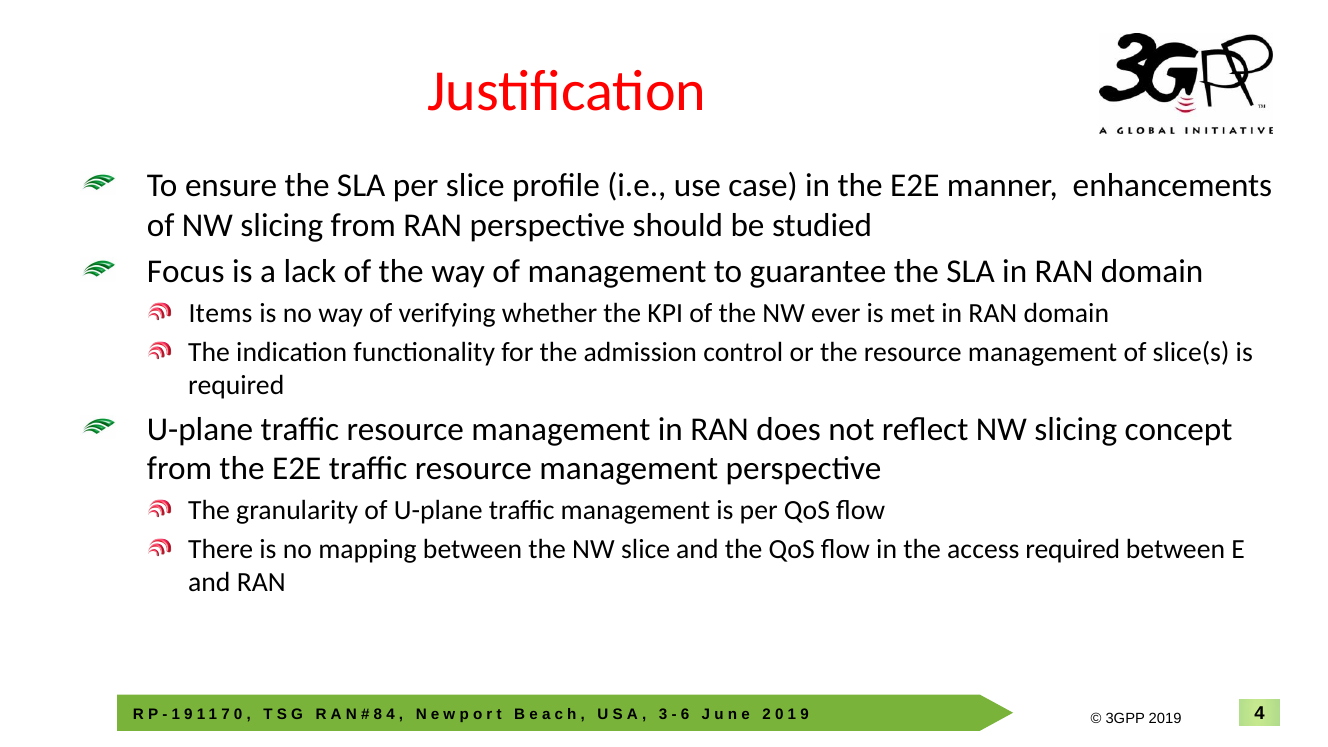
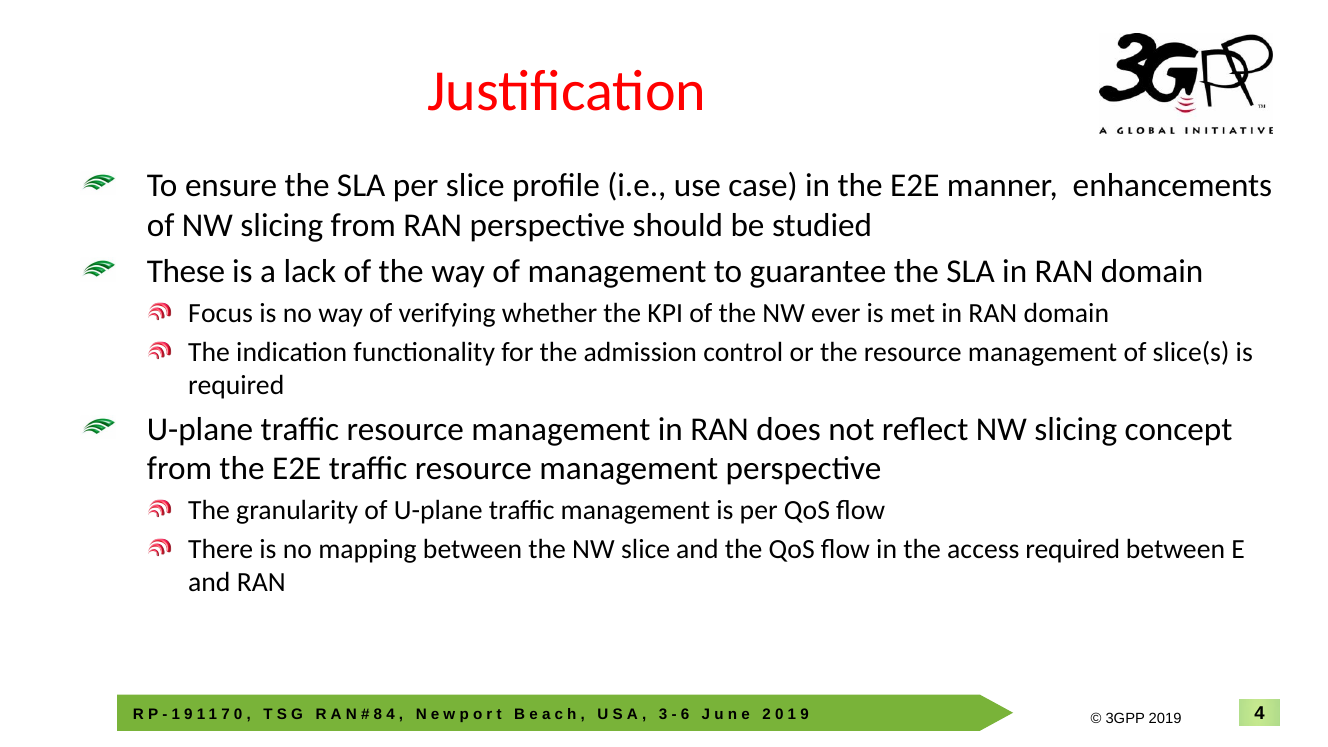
Focus: Focus -> These (186, 272)
Items: Items -> Focus (221, 314)
